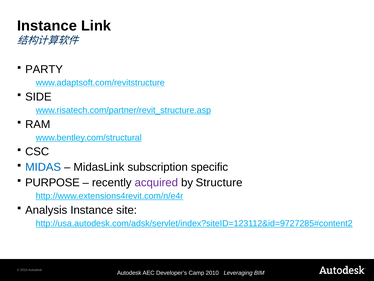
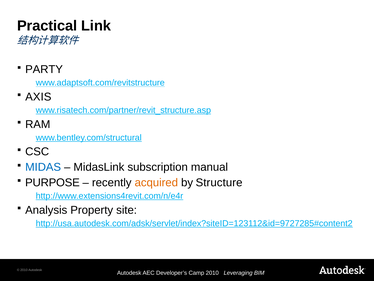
Instance: Instance -> Practical (47, 26)
SIDE: SIDE -> AXIS (38, 97)
specific: specific -> manual (209, 167)
acquired colour: purple -> orange (156, 182)
Analysis Instance: Instance -> Property (92, 210)
